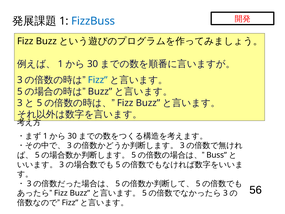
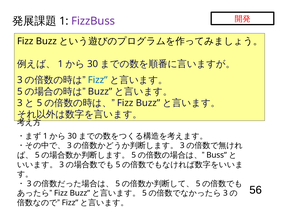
FizzBuss colour: blue -> purple (93, 21)
